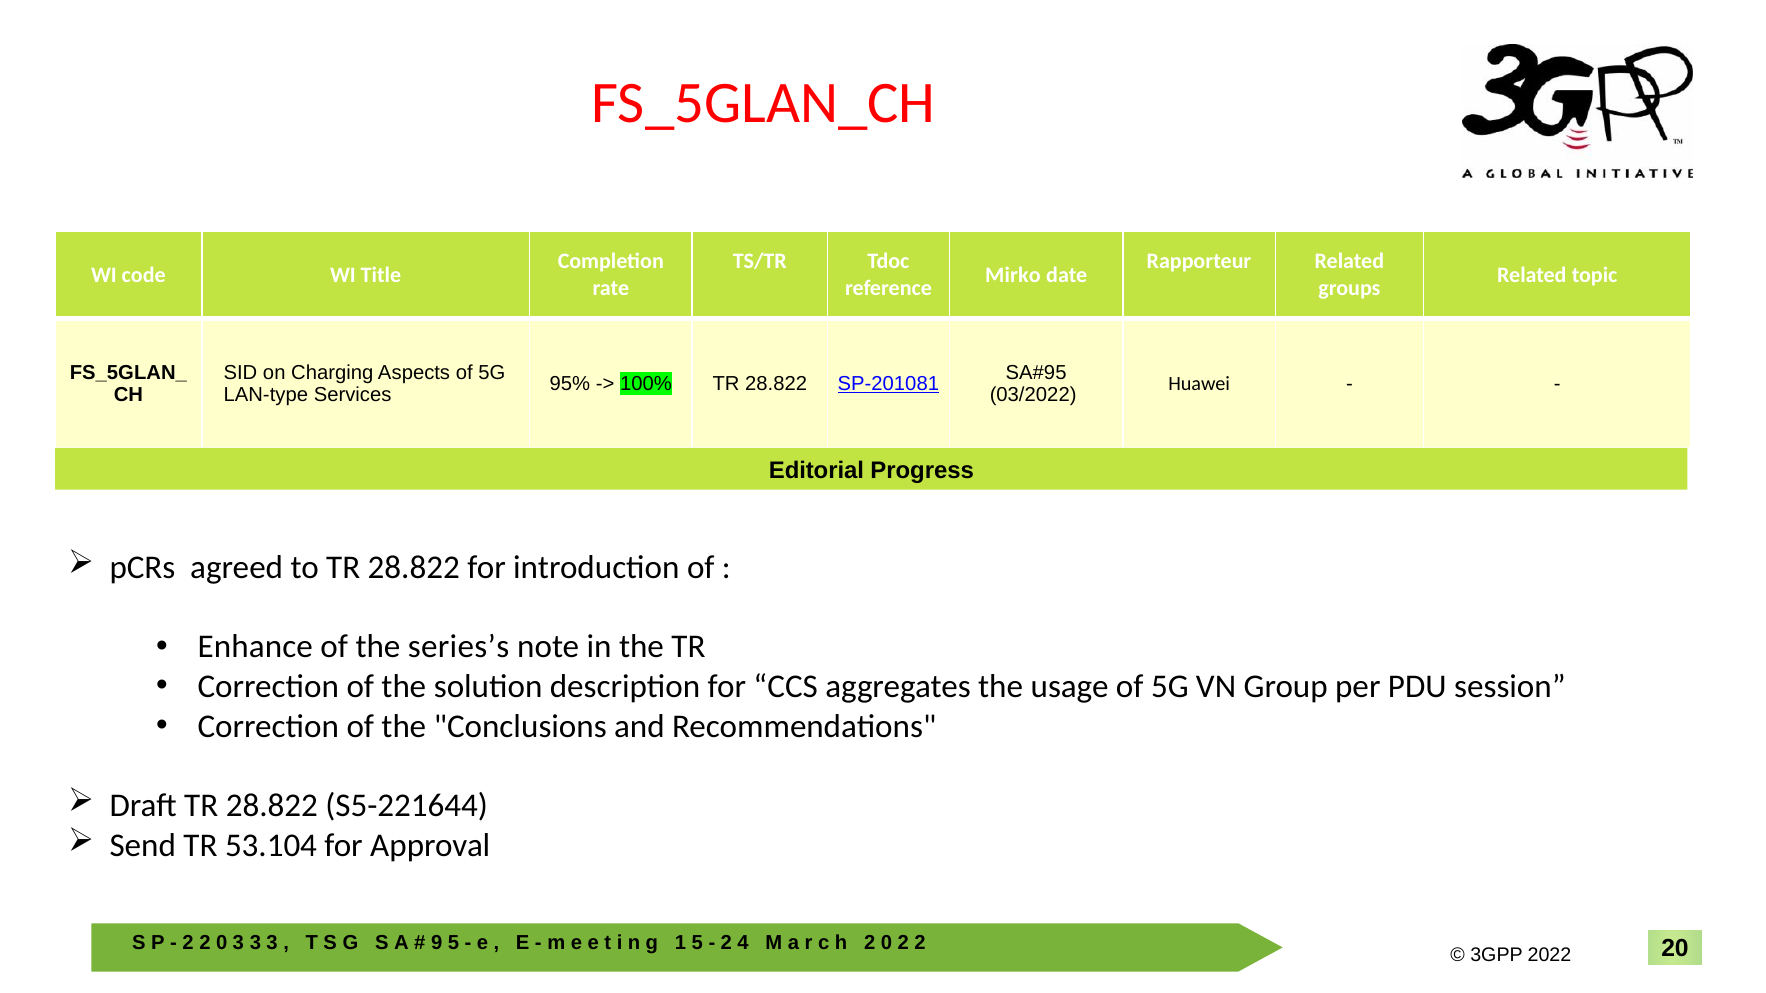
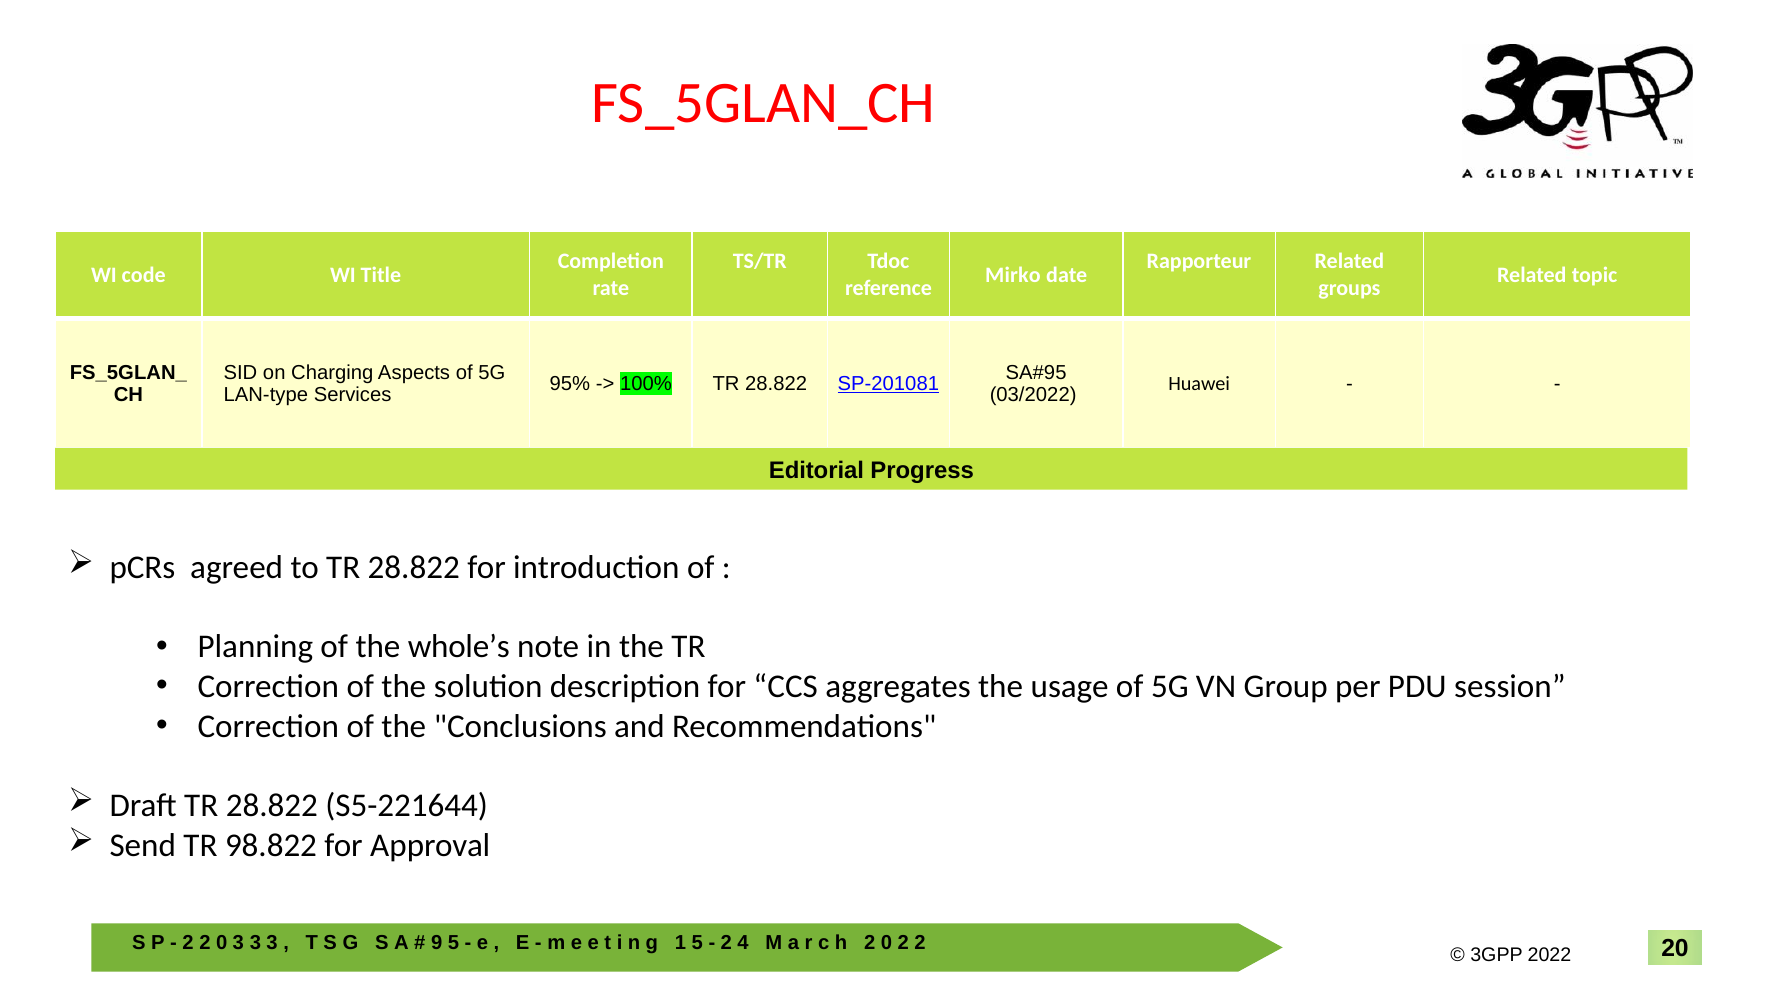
Enhance: Enhance -> Planning (255, 647)
series’s: series’s -> whole’s (459, 647)
53.104: 53.104 -> 98.822 (271, 846)
